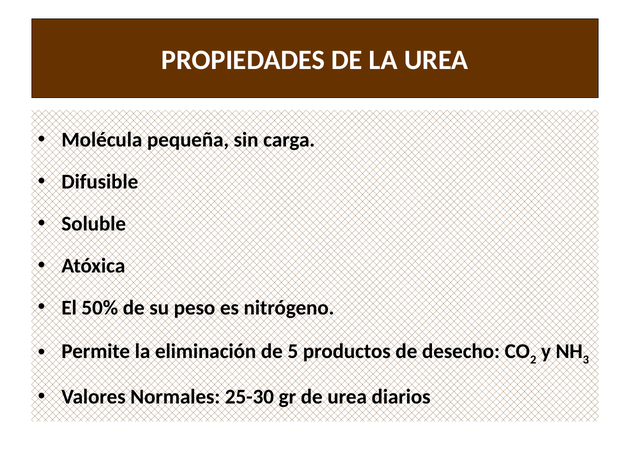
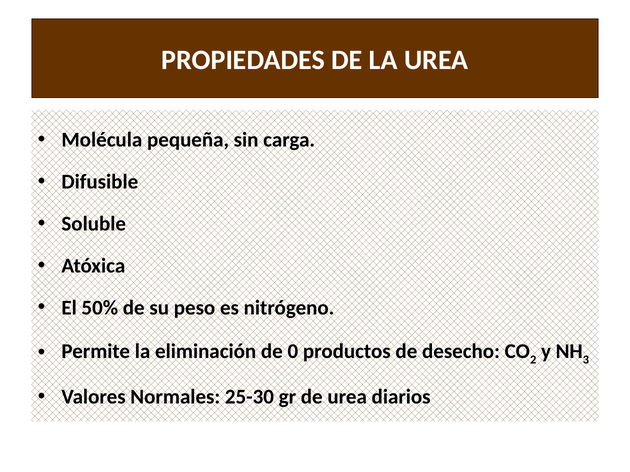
5: 5 -> 0 (293, 352)
